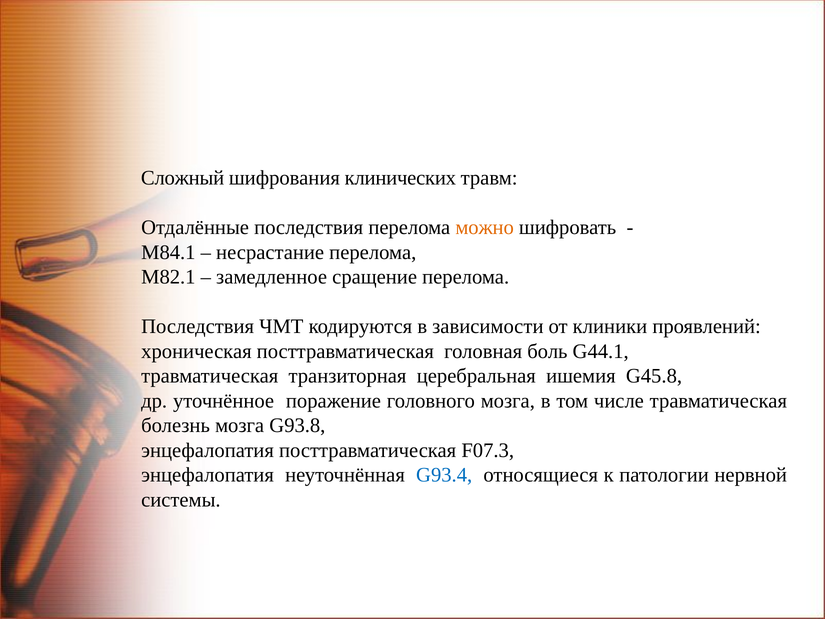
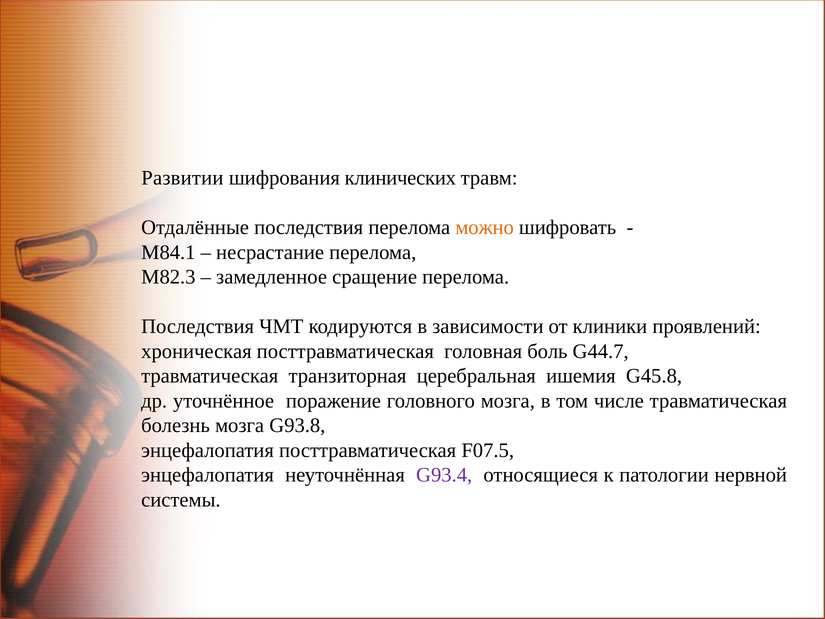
Сложный: Сложный -> Развитии (182, 178)
М82.1: М82.1 -> М82.3 (168, 277)
G44.1: G44.1 -> G44.7 (601, 351)
F07.3: F07.3 -> F07.5 (488, 450)
G93.4 colour: blue -> purple (444, 475)
